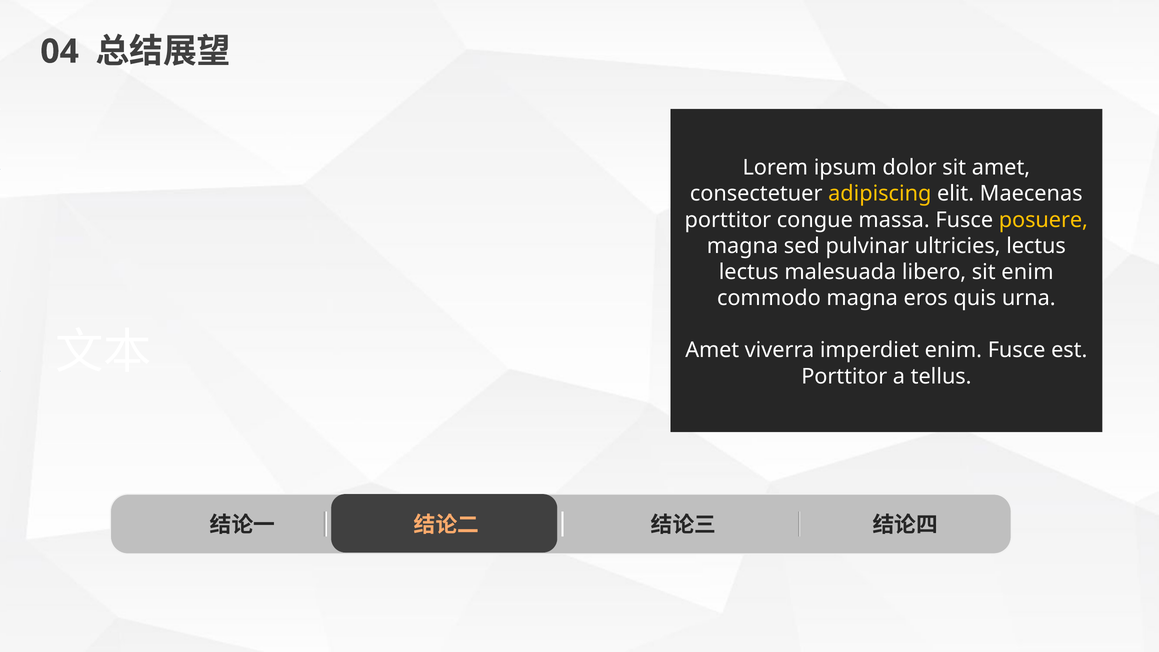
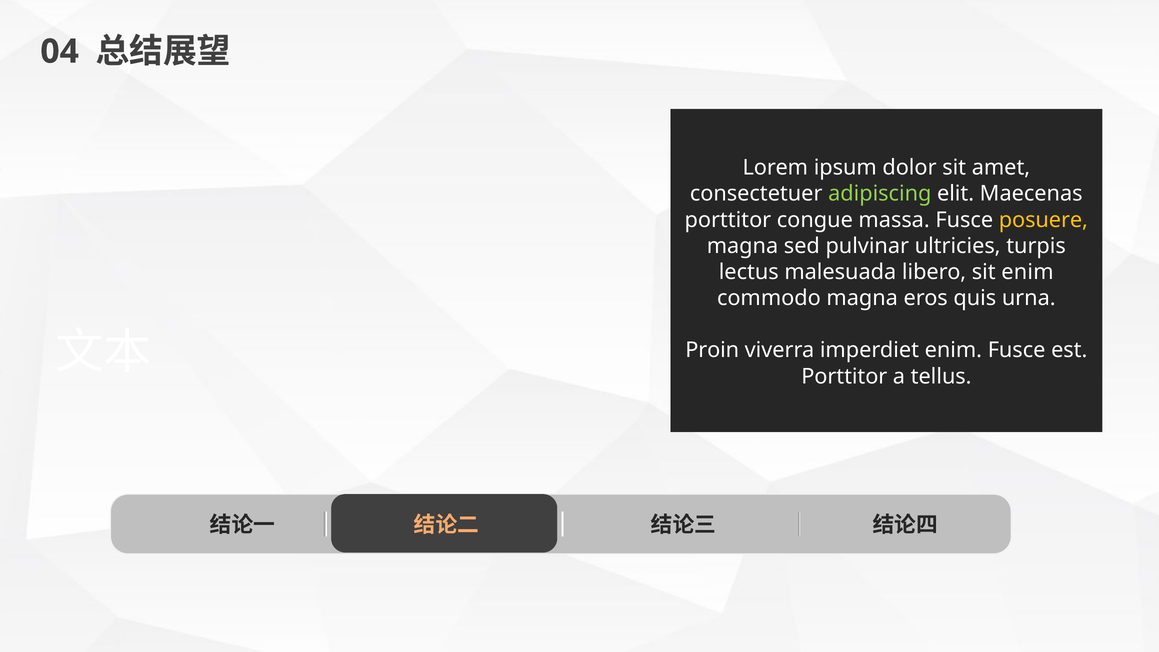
adipiscing colour: yellow -> light green (880, 194)
ultricies lectus: lectus -> turpis (1036, 246)
Amet: Amet -> Proin (712, 350)
